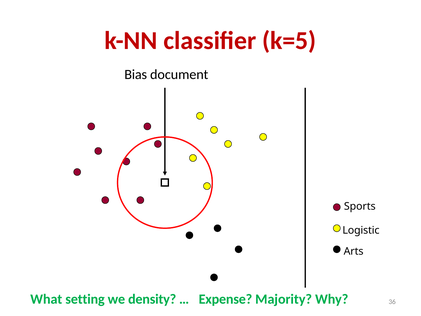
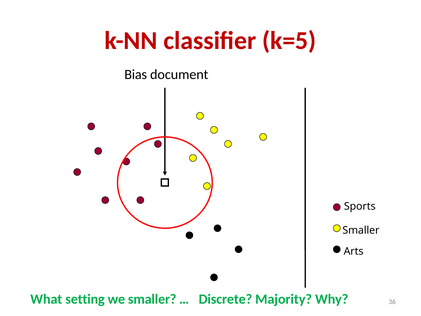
Logistic: Logistic -> Smaller (361, 230)
we density: density -> smaller (152, 299)
Expense: Expense -> Discrete (225, 299)
